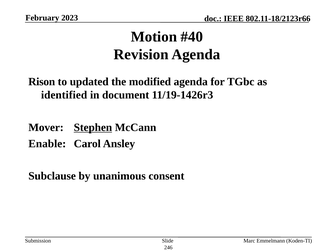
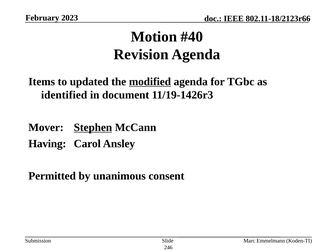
Rison: Rison -> Items (42, 82)
modified underline: none -> present (150, 82)
Enable: Enable -> Having (47, 143)
Subclause: Subclause -> Permitted (52, 176)
